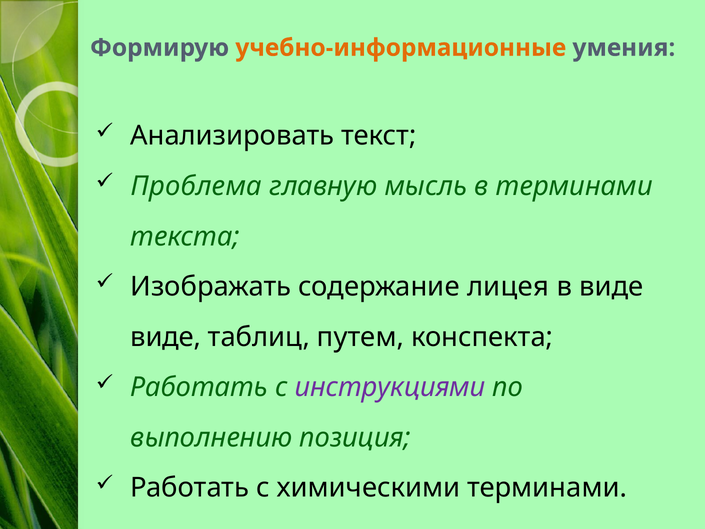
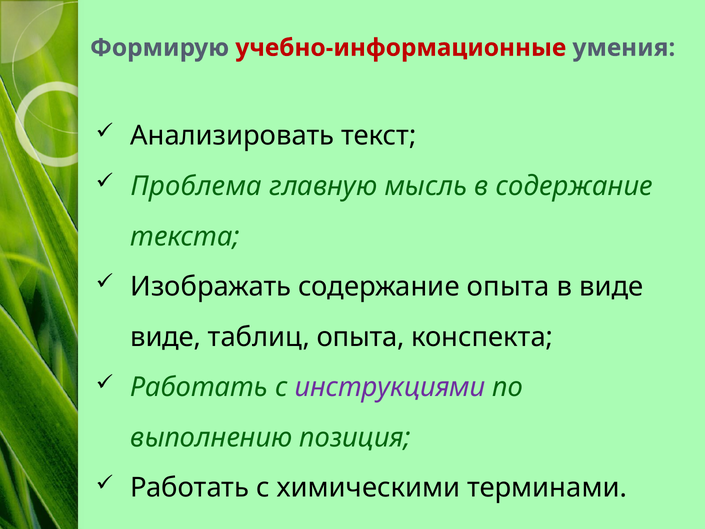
учебно-информационные colour: orange -> red (401, 48)
в терминами: терминами -> содержание (574, 186)
содержание лицея: лицея -> опыта (508, 287)
таблиц путем: путем -> опыта (361, 337)
